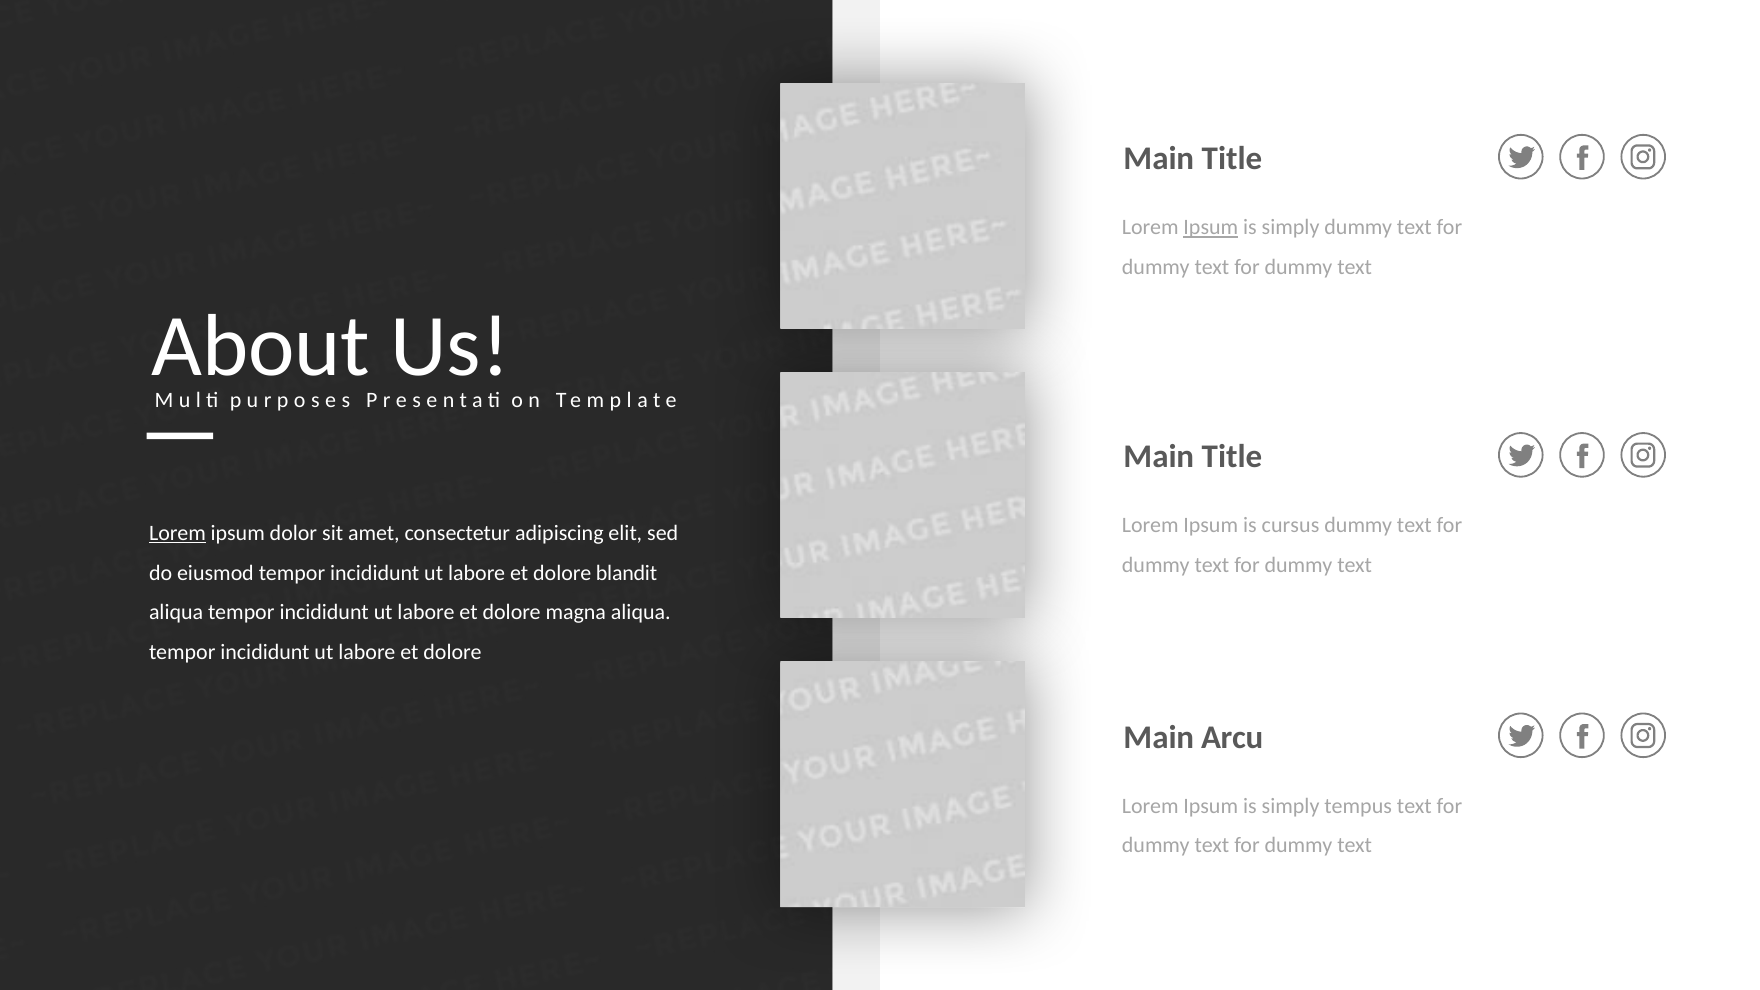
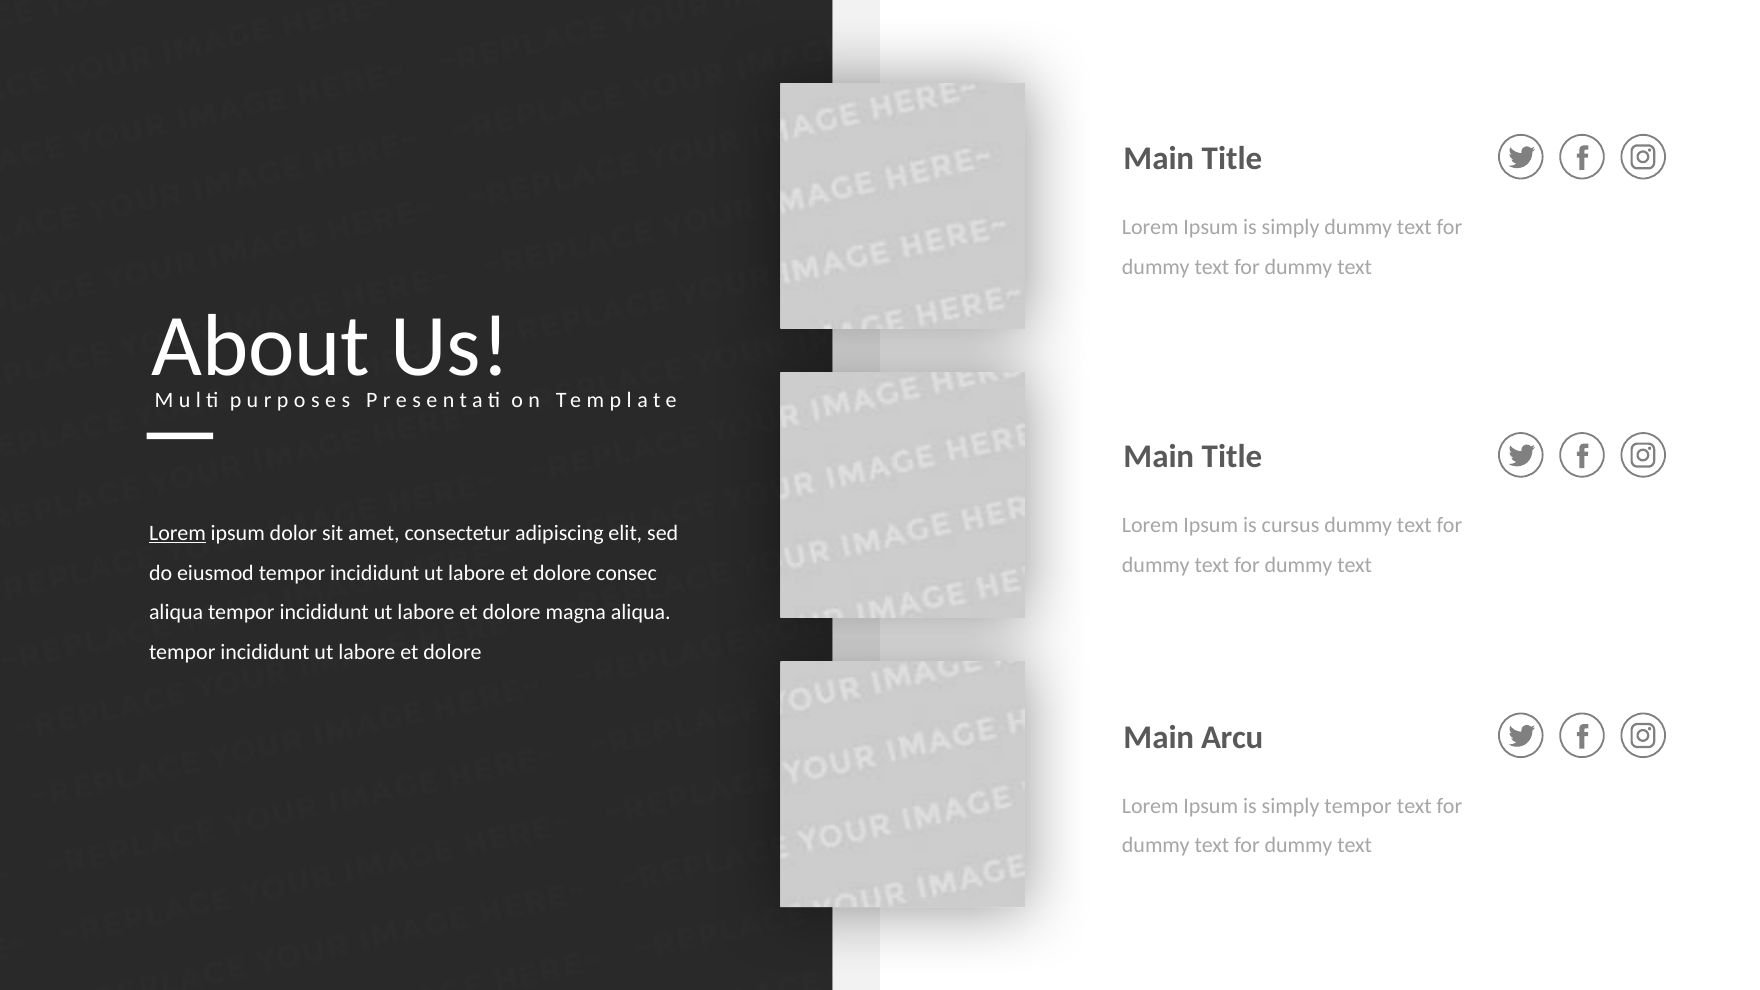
Ipsum underline: present -> none (1211, 227)
blandit: blandit -> consec (626, 573)
simply tempus: tempus -> tempor (1358, 806)
